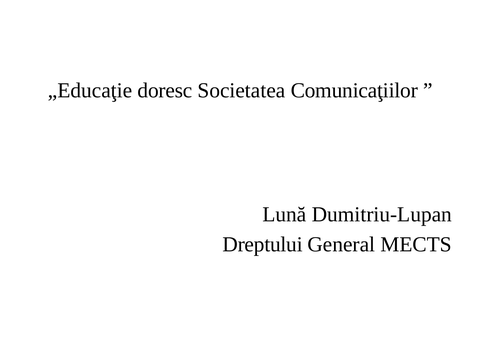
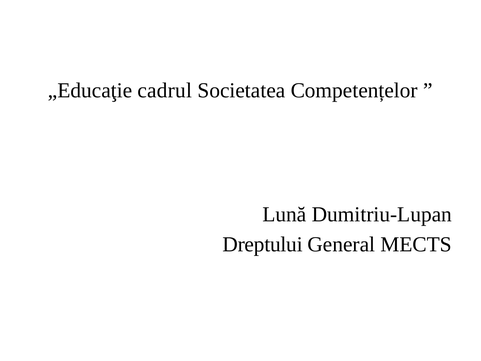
doresc: doresc -> cadrul (165, 91)
Comunicaţiilor: Comunicaţiilor -> Competențelor (354, 91)
